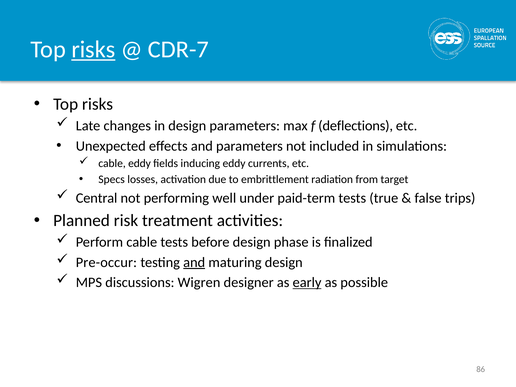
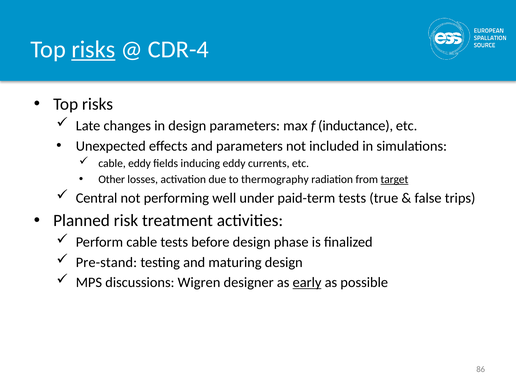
CDR-7: CDR-7 -> CDR-4 (178, 49)
deflections: deflections -> inductance (356, 126)
Specs: Specs -> Other (112, 180)
embrittlement: embrittlement -> thermography (275, 180)
target underline: none -> present (394, 180)
Pre-occur: Pre-occur -> Pre-stand (106, 262)
and underline: present -> none (194, 262)
